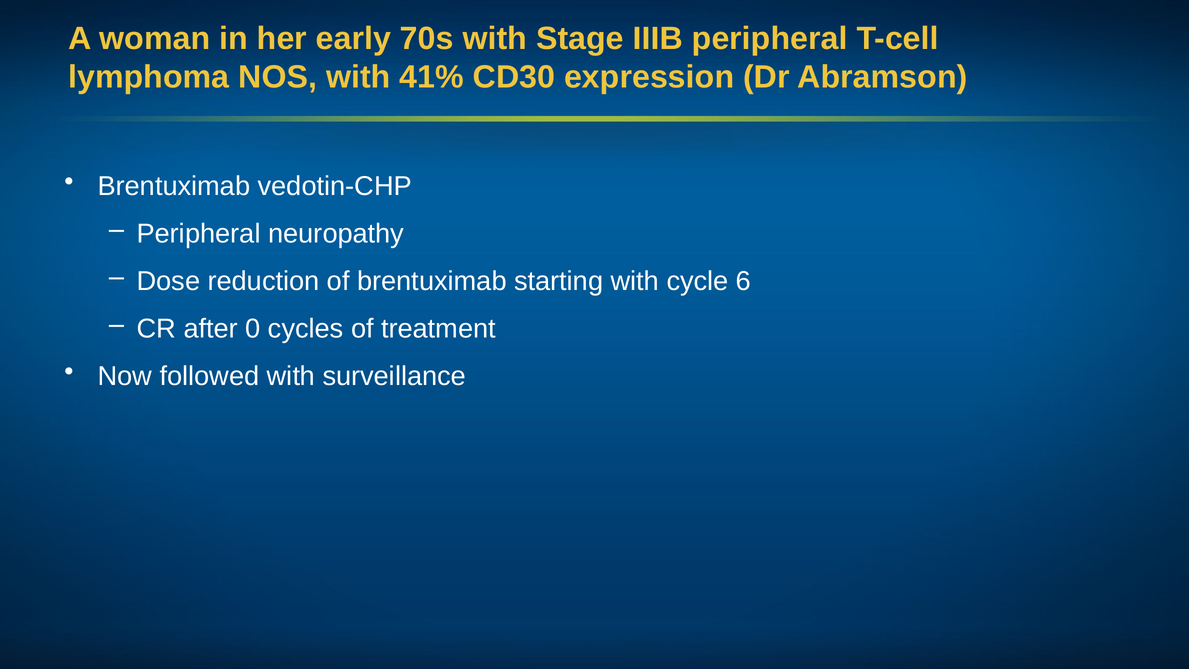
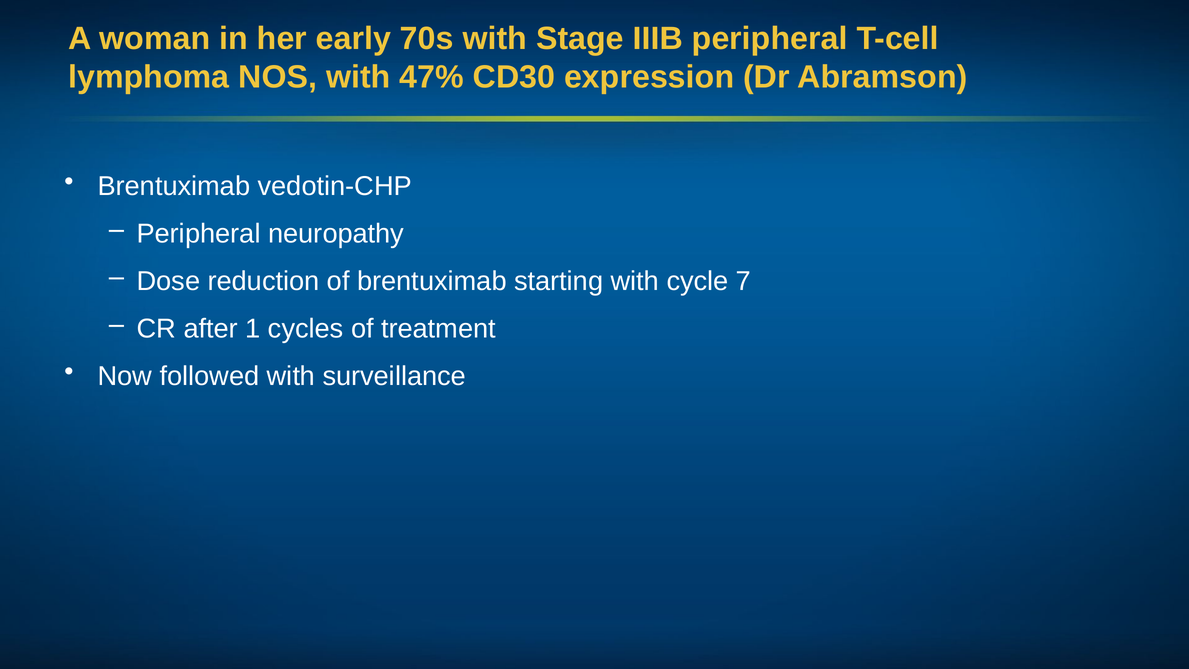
41%: 41% -> 47% (432, 77)
6: 6 -> 7 (744, 281)
0: 0 -> 1 (253, 329)
